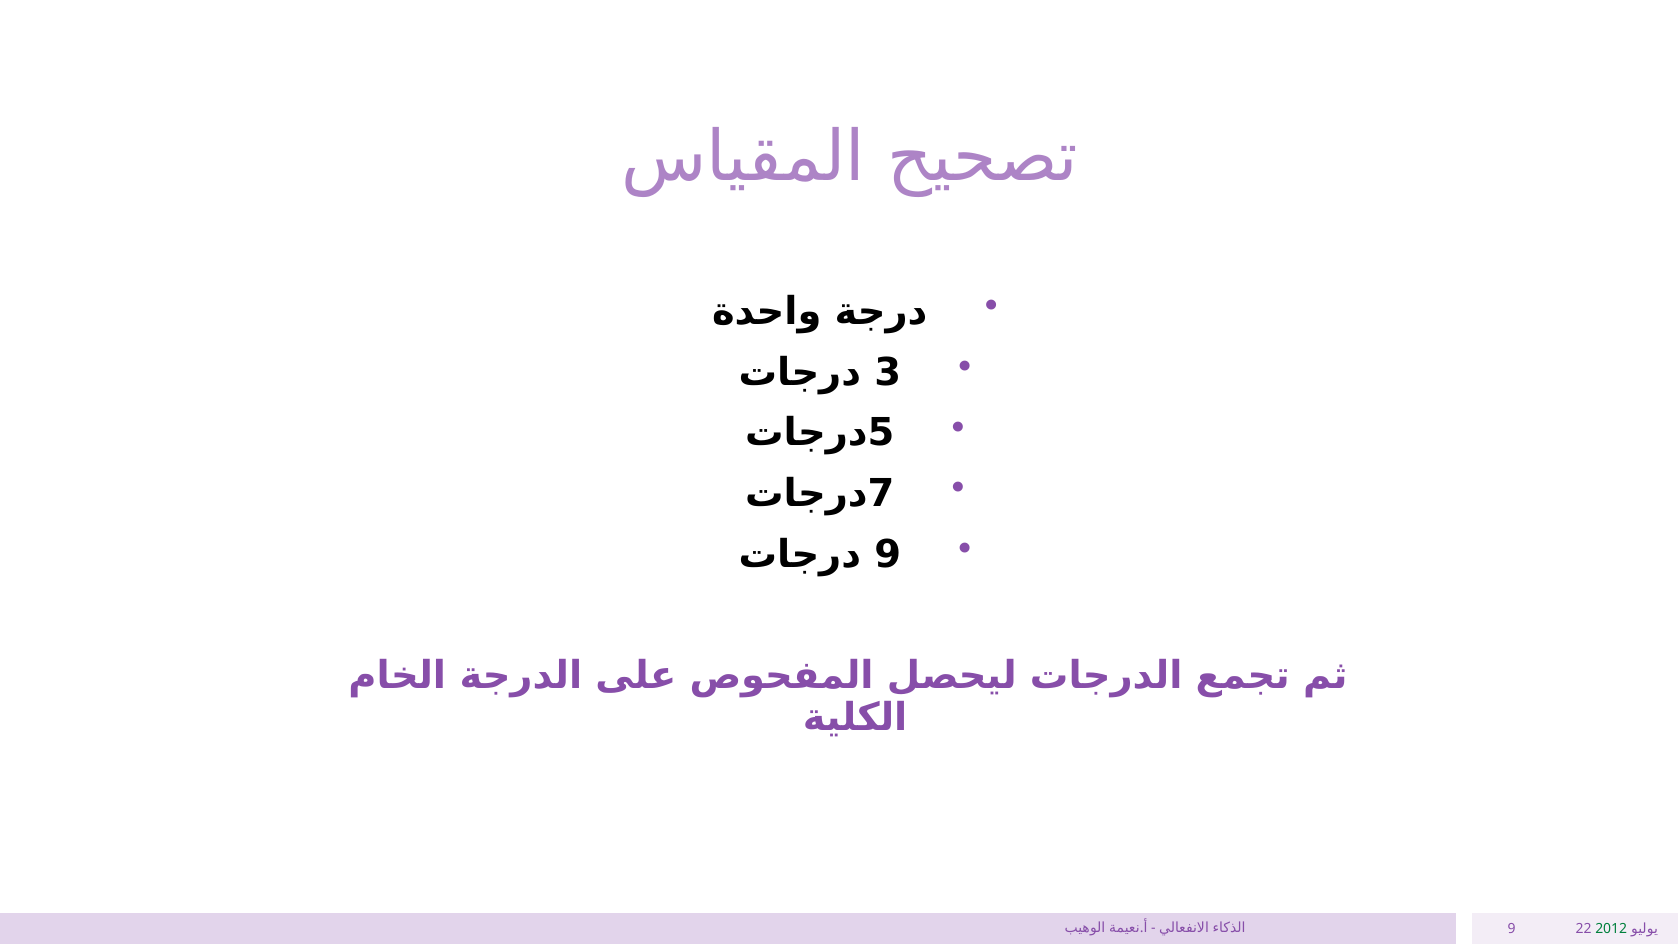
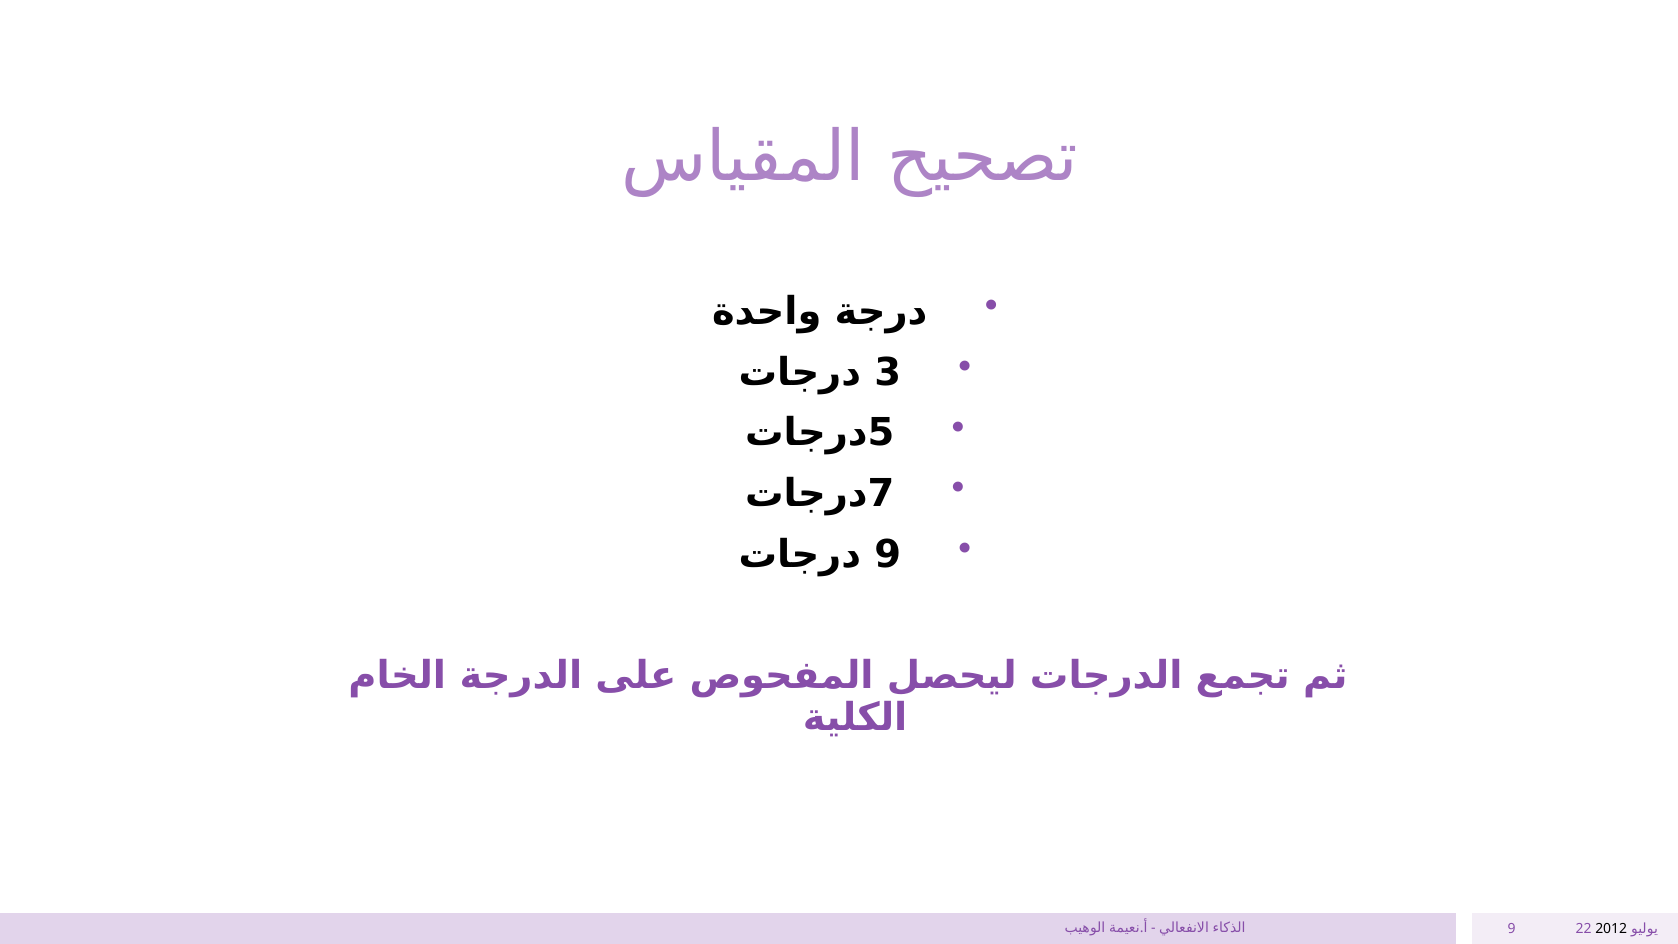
2012 colour: green -> black (1611, 929)
